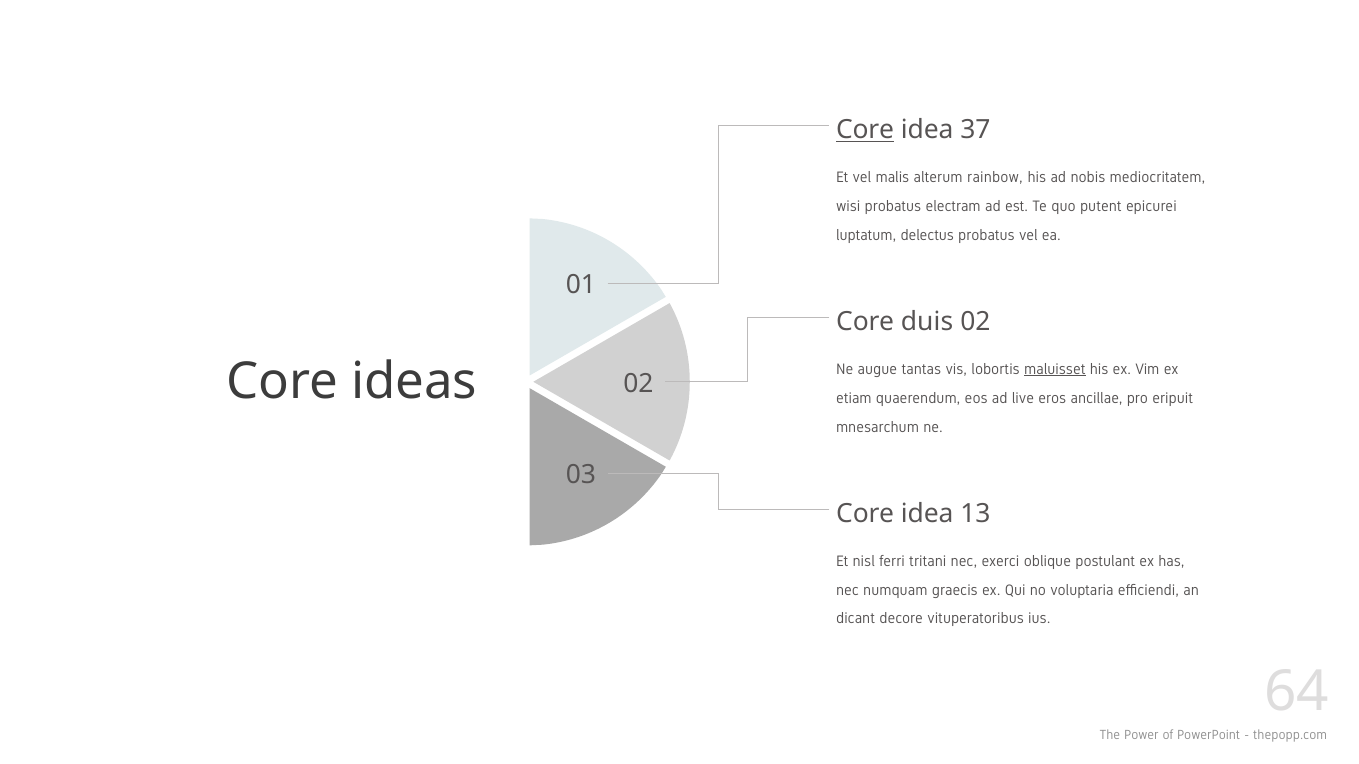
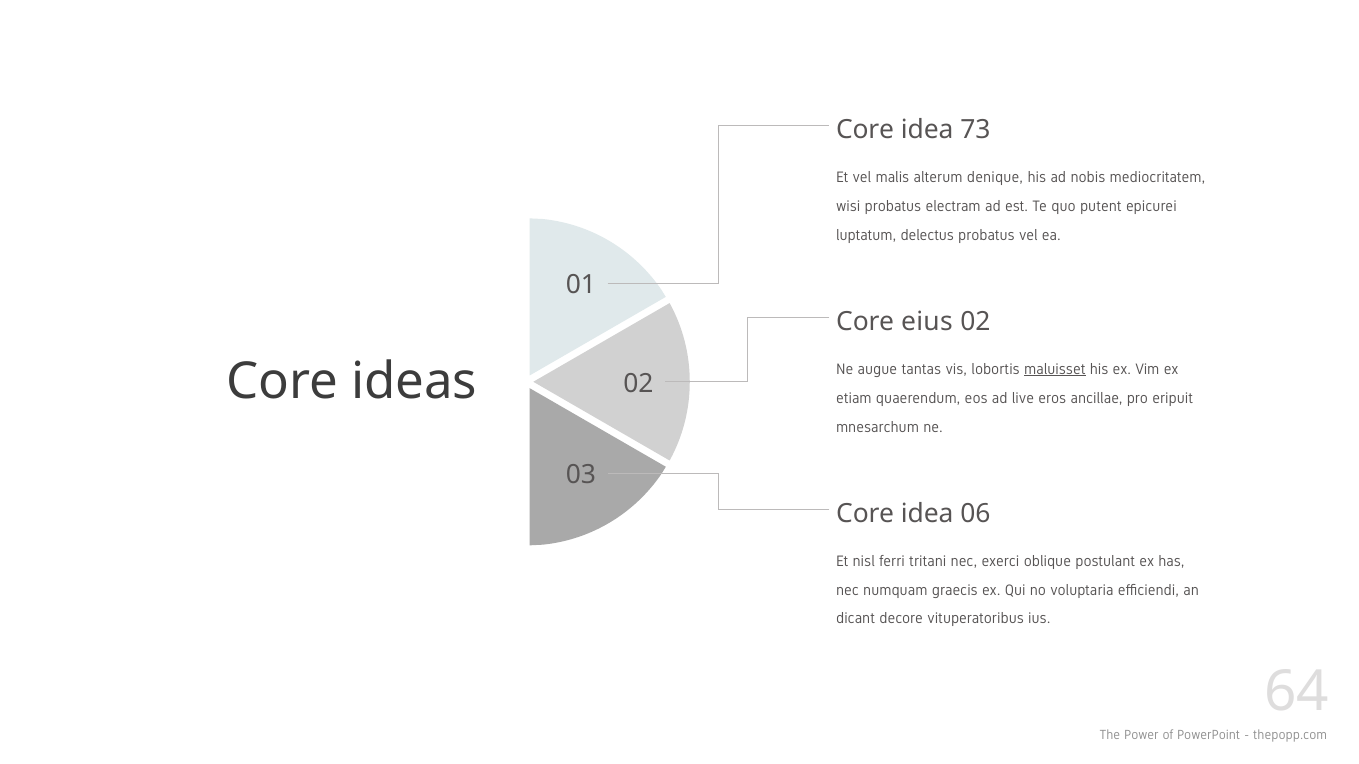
Core underline: present -> none (865, 130)
37: 37 -> 73 (975, 130)
rainbow: rainbow -> denique (995, 177)
duis: duis -> eius (927, 322)
13: 13 -> 06 (975, 514)
